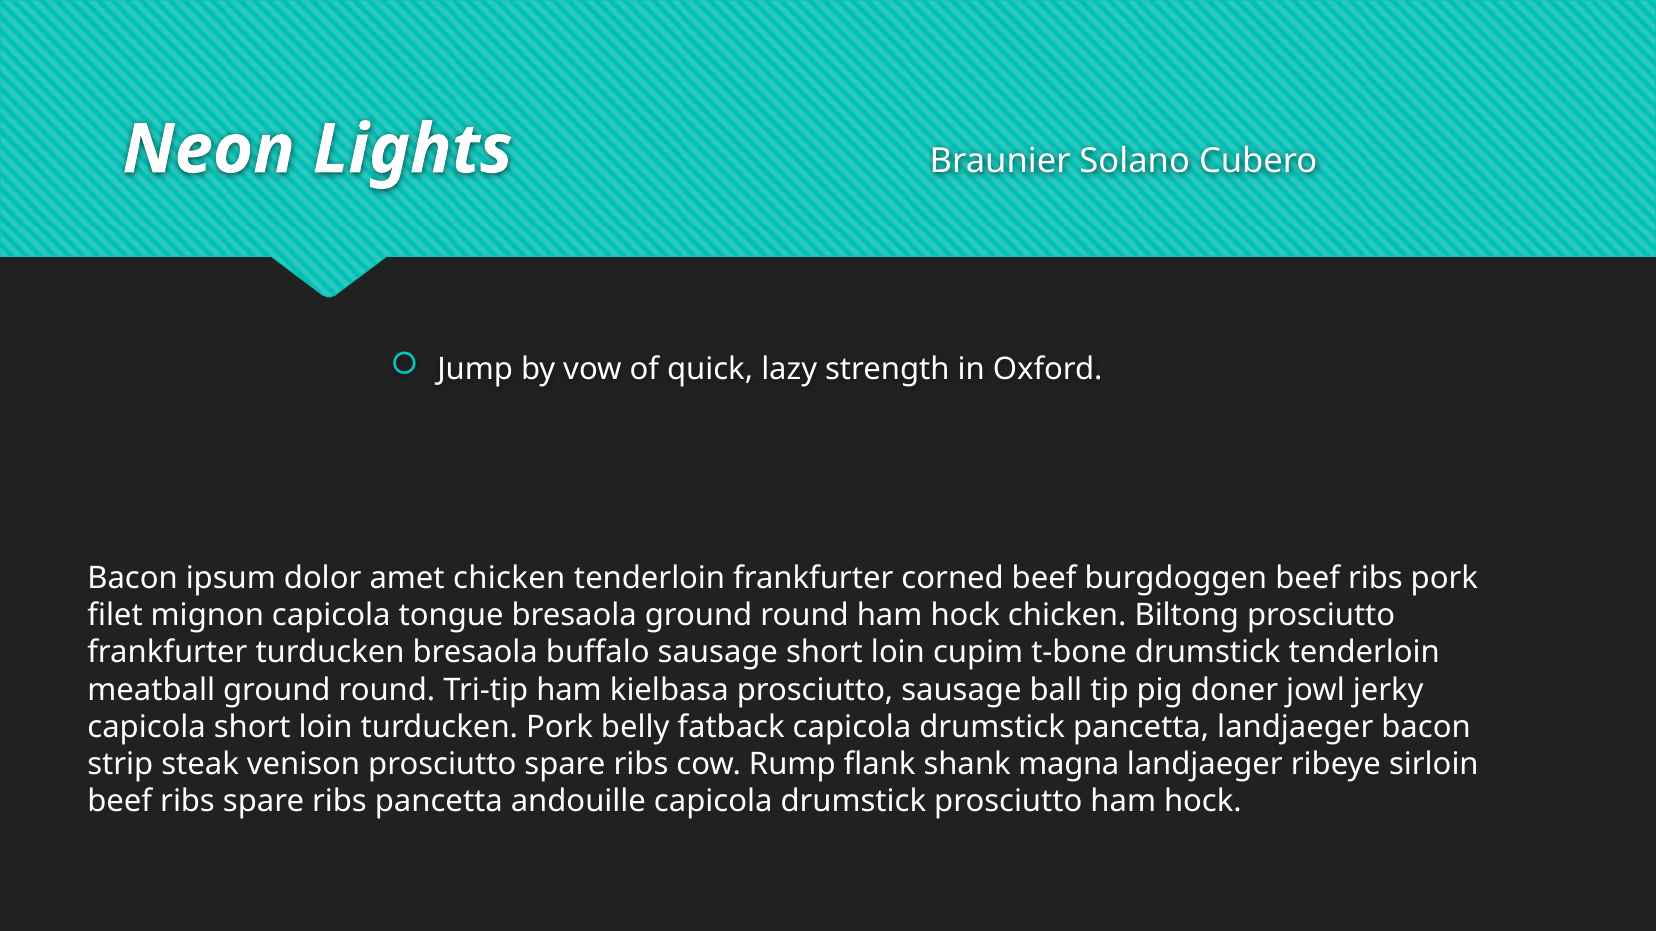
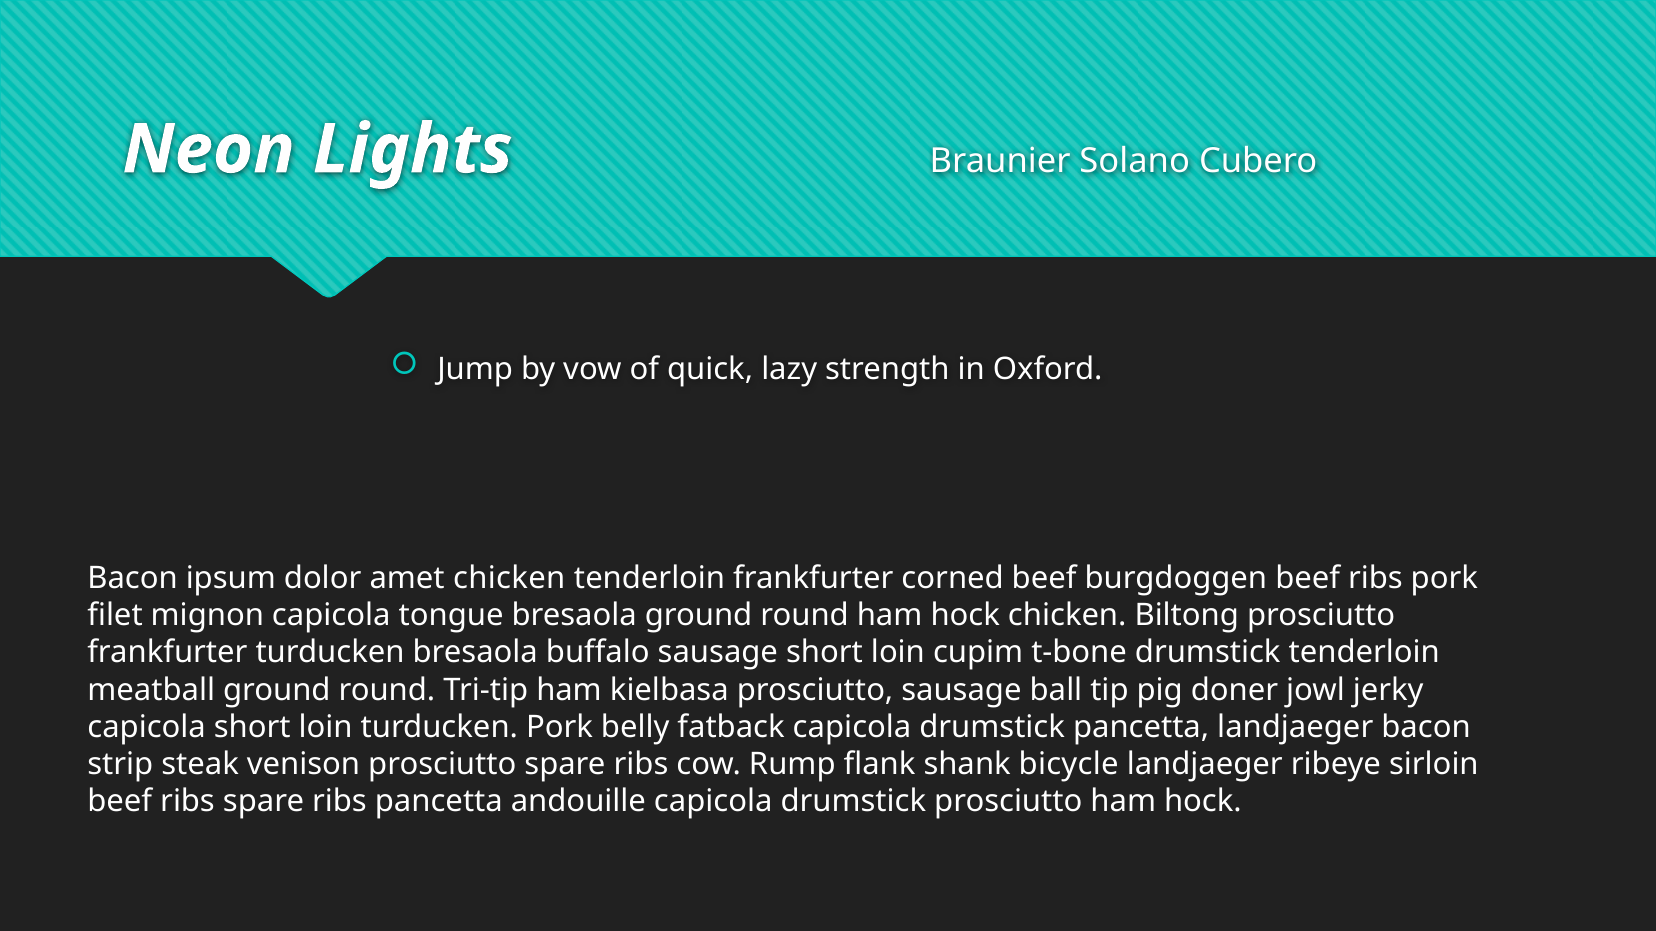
magna: magna -> bicycle (1069, 765)
